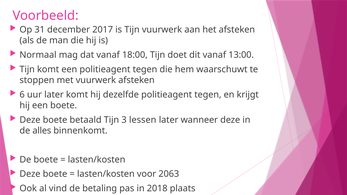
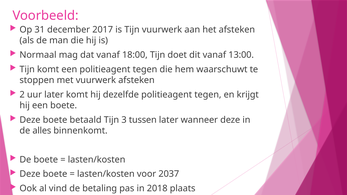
6: 6 -> 2 (22, 95)
lessen: lessen -> tussen (143, 120)
2063: 2063 -> 2037 (169, 174)
